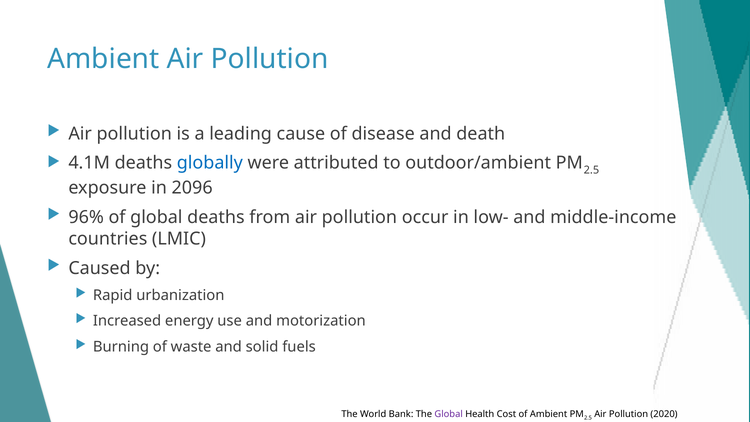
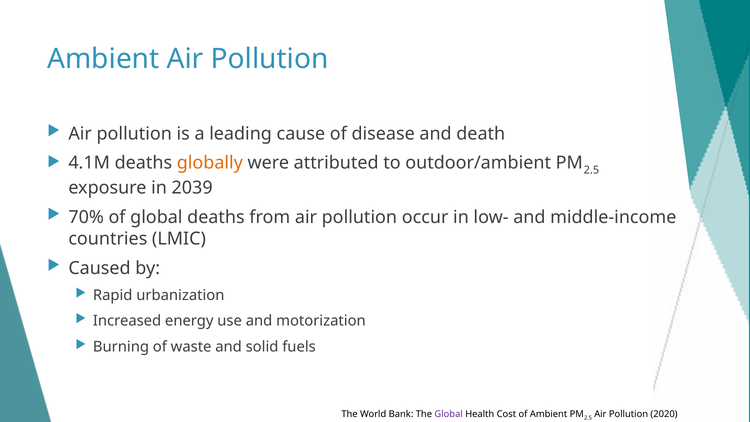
globally colour: blue -> orange (210, 163)
2096: 2096 -> 2039 (192, 188)
96%: 96% -> 70% (86, 217)
